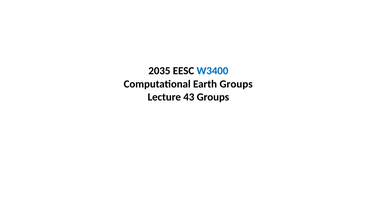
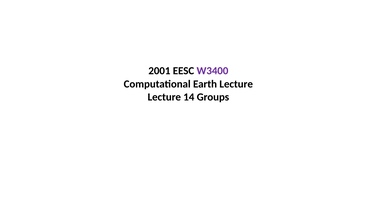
2035: 2035 -> 2001 (159, 71)
W3400 colour: blue -> purple (212, 71)
Earth Groups: Groups -> Lecture (236, 84)
43: 43 -> 14 (189, 97)
